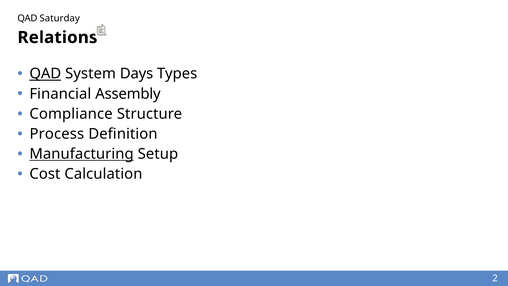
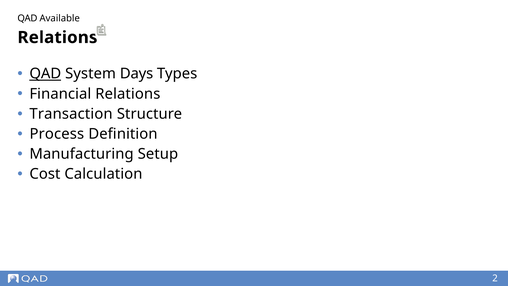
Saturday: Saturday -> Available (60, 18)
Financial Assembly: Assembly -> Relations (128, 94)
Compliance: Compliance -> Transaction (71, 114)
Manufacturing underline: present -> none (82, 154)
